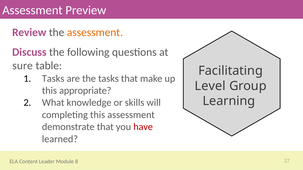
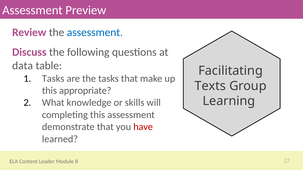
assessment colour: orange -> blue (95, 33)
sure: sure -> data (23, 66)
Level: Level -> Texts (210, 86)
